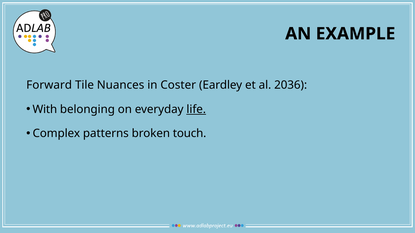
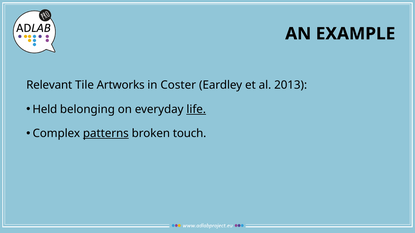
Forward: Forward -> Relevant (49, 85)
Nuances: Nuances -> Artworks (121, 85)
2036: 2036 -> 2013 (291, 85)
With: With -> Held (45, 109)
patterns underline: none -> present (106, 134)
